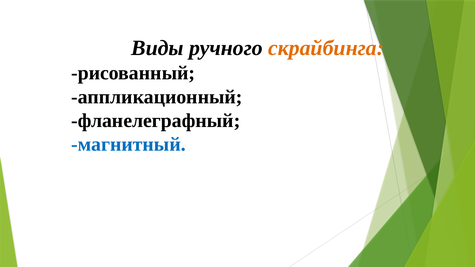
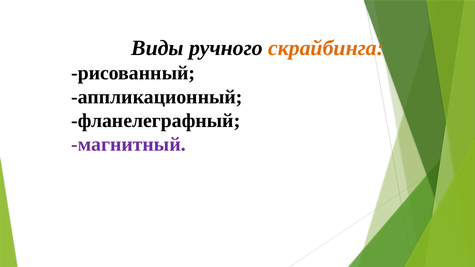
магнитный colour: blue -> purple (128, 144)
